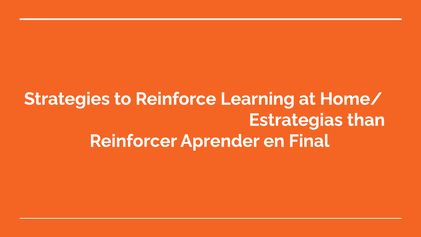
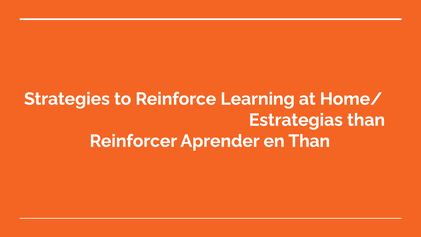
en Final: Final -> Than (309, 141)
